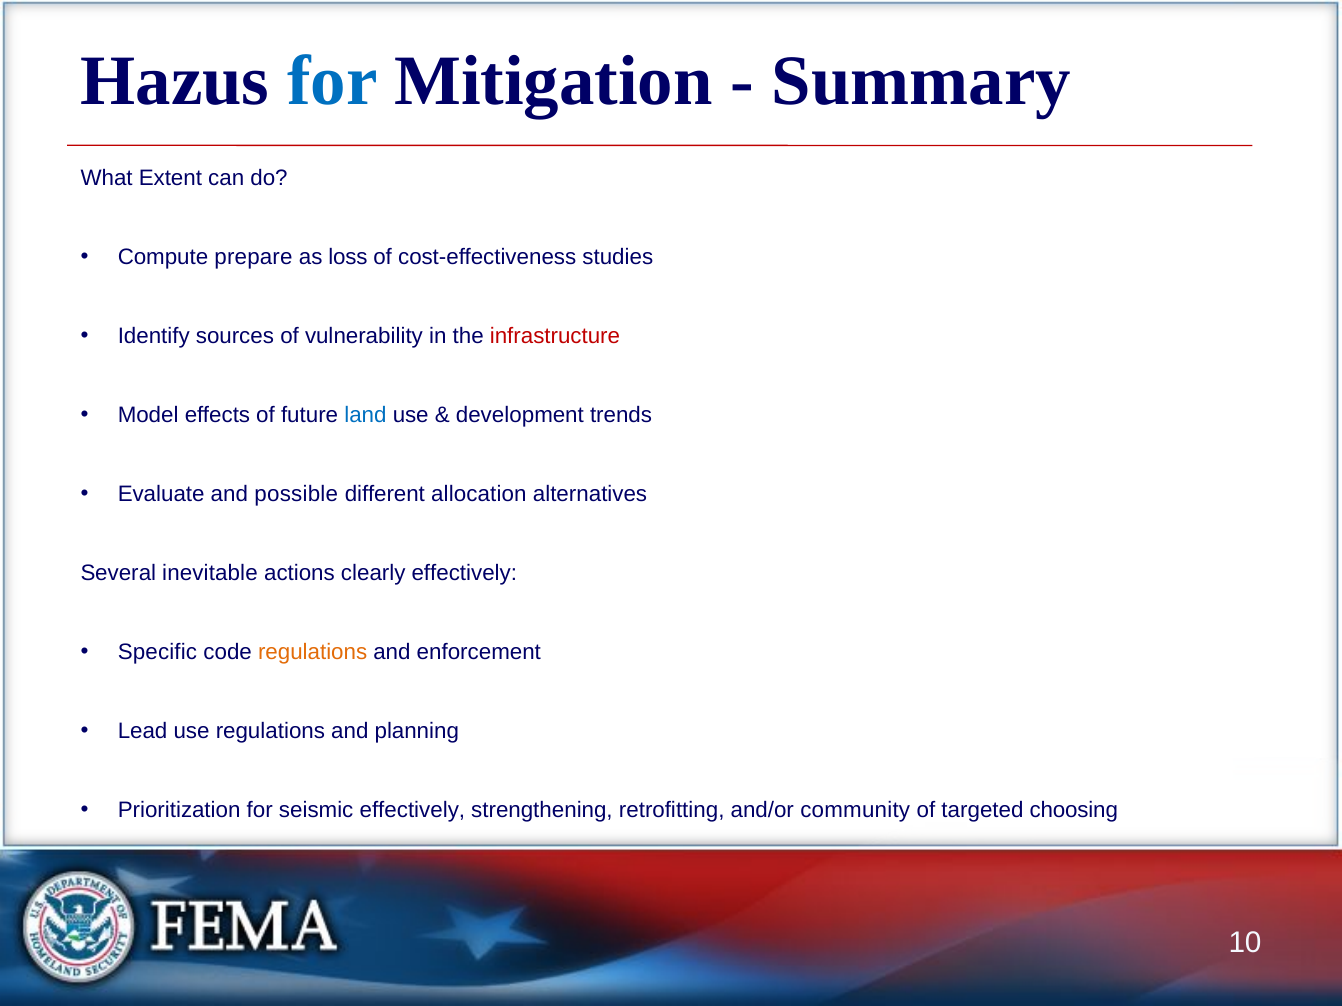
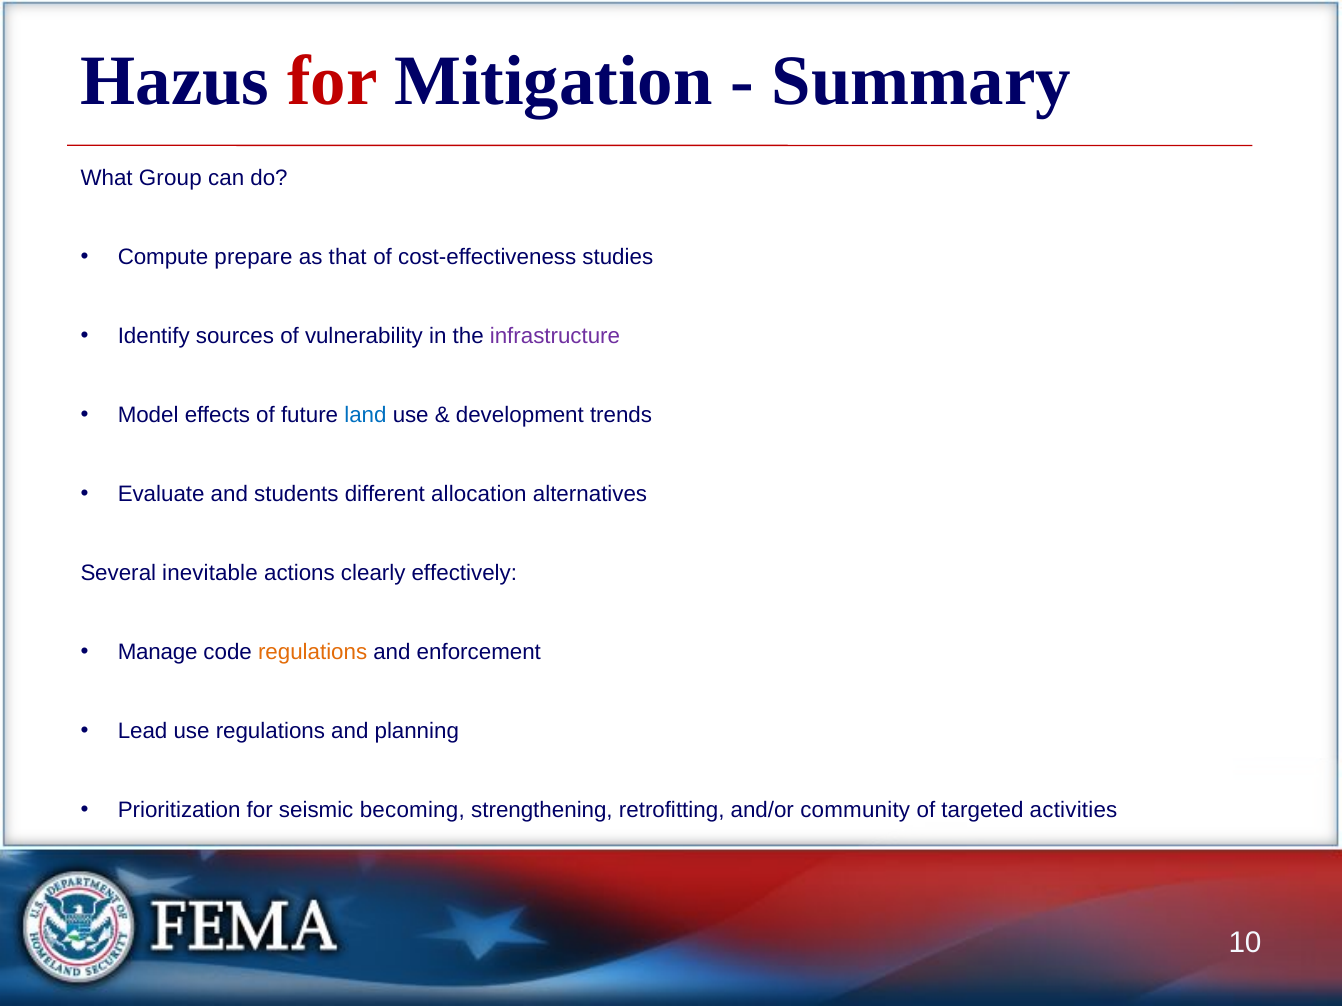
for colour: blue -> red (332, 81)
Extent: Extent -> Group (170, 178)
loss: loss -> that (348, 258)
infrastructure colour: red -> purple (555, 337)
possible: possible -> students (296, 495)
Specific: Specific -> Manage (158, 653)
seismic effectively: effectively -> becoming (412, 811)
choosing: choosing -> activities (1074, 811)
